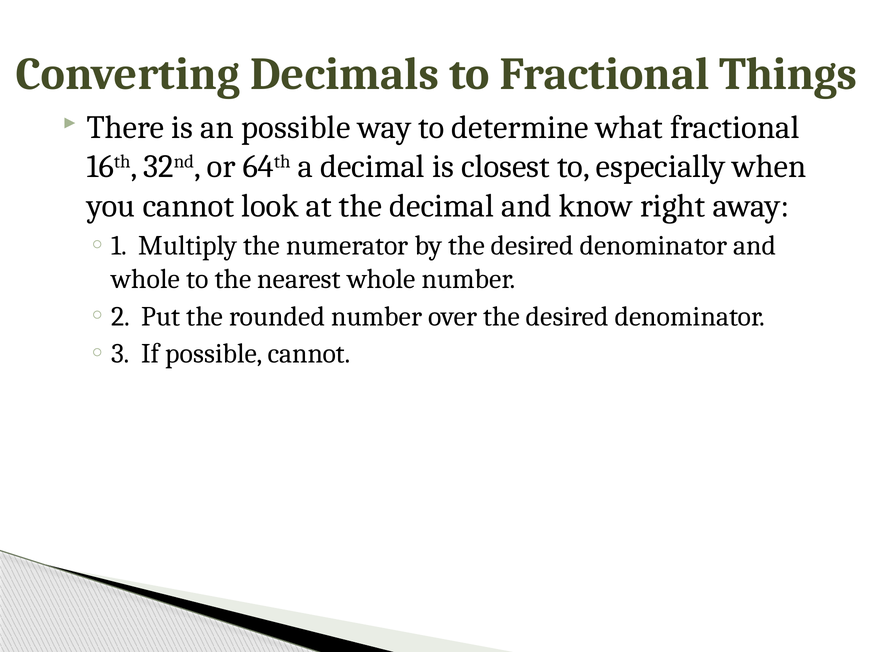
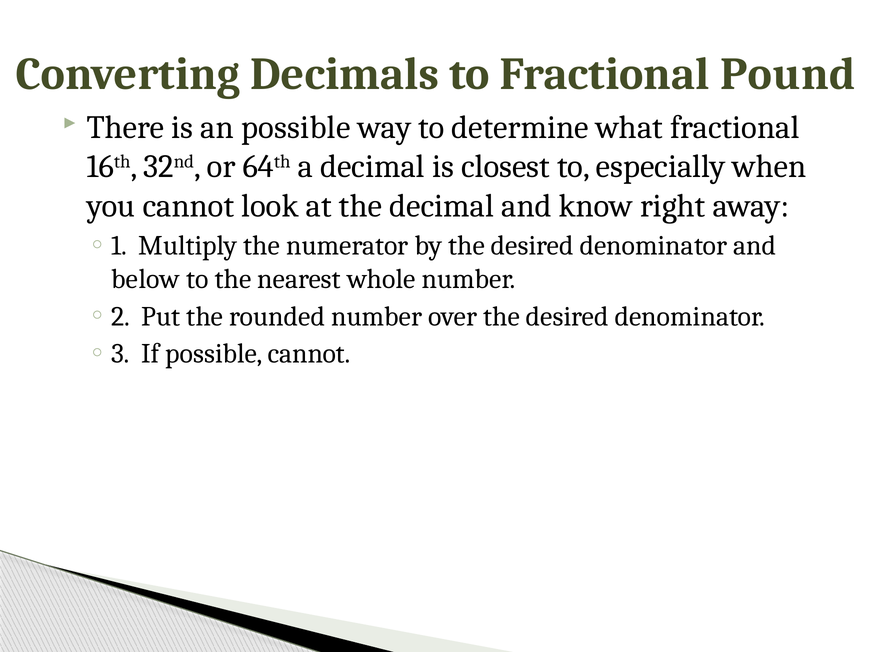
Things: Things -> Pound (788, 74)
whole: whole -> below (146, 279)
